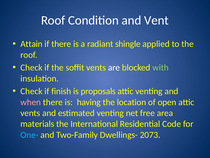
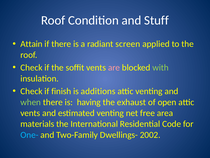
Vent: Vent -> Stuff (156, 20)
shingle: shingle -> screen (128, 44)
are colour: white -> pink (114, 67)
proposals: proposals -> additions (98, 91)
when colour: pink -> light green (31, 102)
location: location -> exhaust (131, 102)
2073: 2073 -> 2002 (150, 134)
